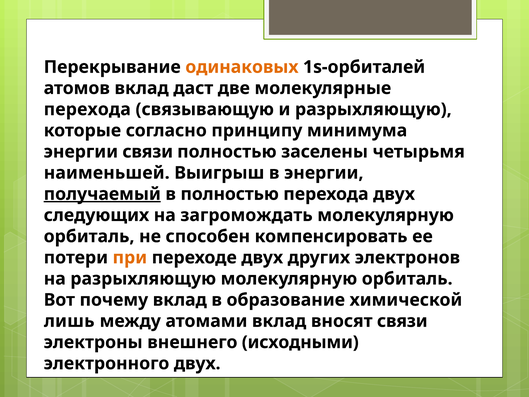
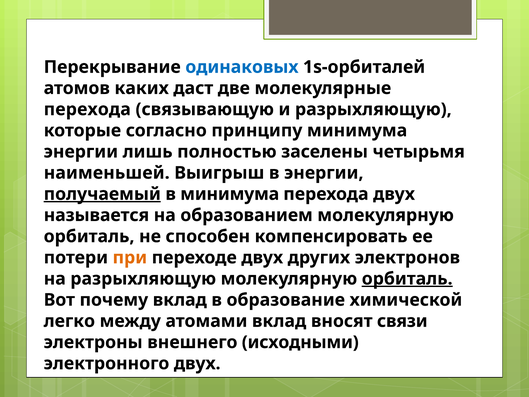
одинаковых colour: orange -> blue (242, 67)
атомов вклад: вклад -> каких (142, 88)
энергии связи: связи -> лишь (148, 152)
в полностью: полностью -> минимума (230, 194)
следующих: следующих -> называется (96, 215)
загромождать: загромождать -> образованием (247, 215)
орбиталь underline: none -> present (407, 279)
лишь: лишь -> легко (69, 321)
